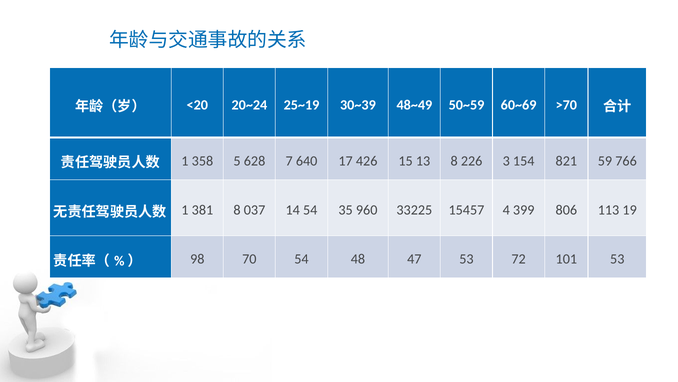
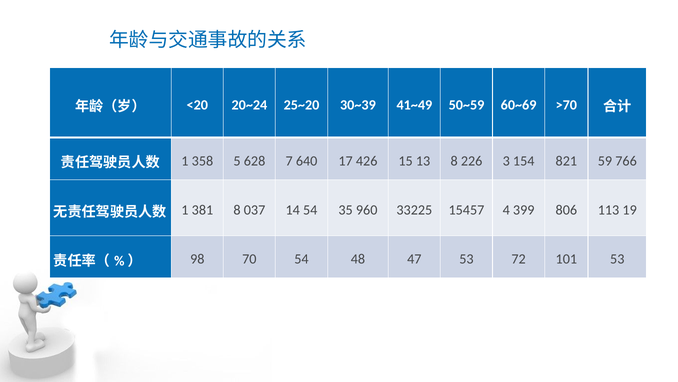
25~19: 25~19 -> 25~20 (302, 105)
48~49: 48~49 -> 41~49 (414, 105)
